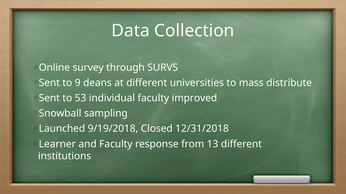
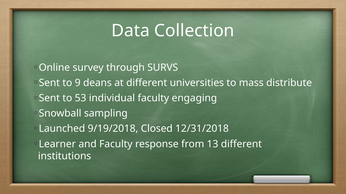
improved: improved -> engaging (194, 98)
